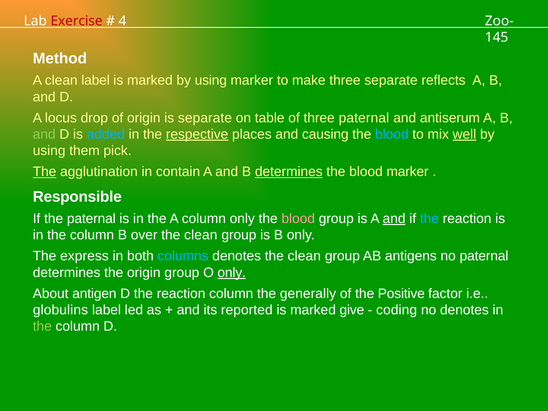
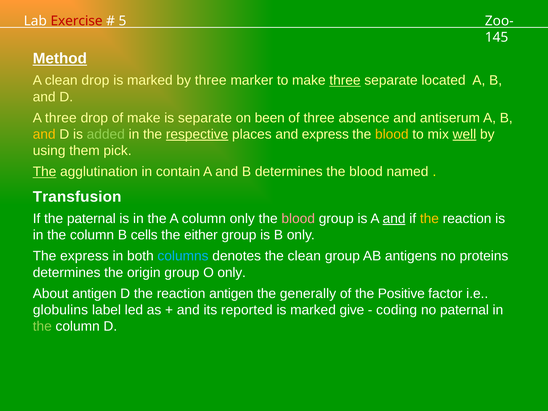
4: 4 -> 5 (122, 21)
Method underline: none -> present (60, 59)
clean label: label -> drop (95, 80)
marked by using: using -> three (211, 80)
three underline: none -> present (345, 80)
reflects: reflects -> located (444, 80)
A locus: locus -> three (61, 118)
of origin: origin -> make (144, 118)
table: table -> been (270, 118)
three paternal: paternal -> absence (364, 118)
and colour: light green -> yellow (44, 134)
added colour: light blue -> light green (106, 134)
and causing: causing -> express (325, 134)
blood colour: light blue -> yellow (392, 134)
determines underline: present -> none (289, 172)
blood marker: marker -> named (407, 172)
Responsible: Responsible -> Transfusion (77, 197)
the colour: light blue -> yellow (429, 219)
over: over -> cells (144, 235)
clean: clean -> either (201, 235)
no paternal: paternal -> proteins (484, 256)
only underline: present -> none (232, 273)
reaction column: column -> antigen (231, 294)
no denotes: denotes -> paternal (464, 310)
